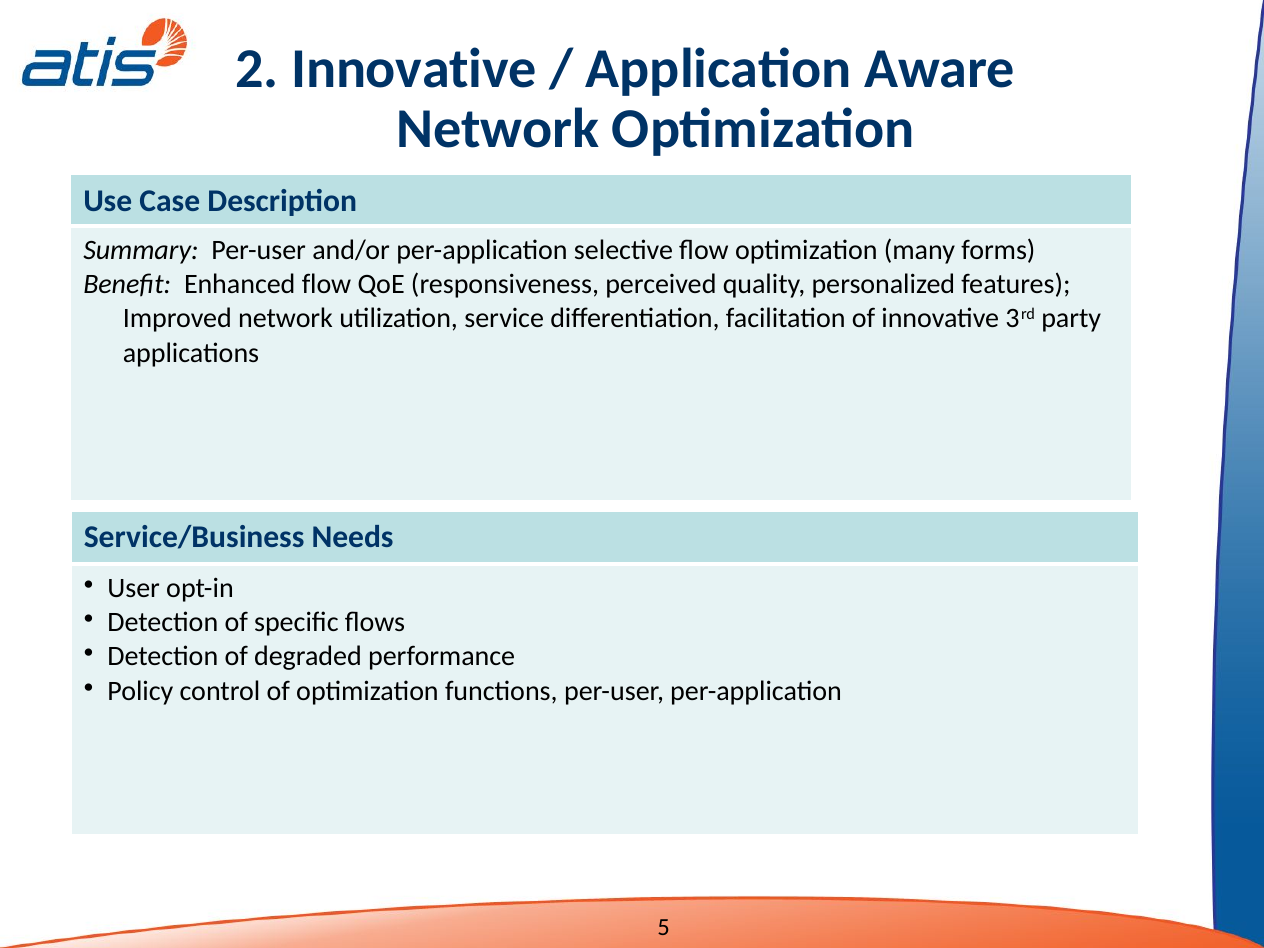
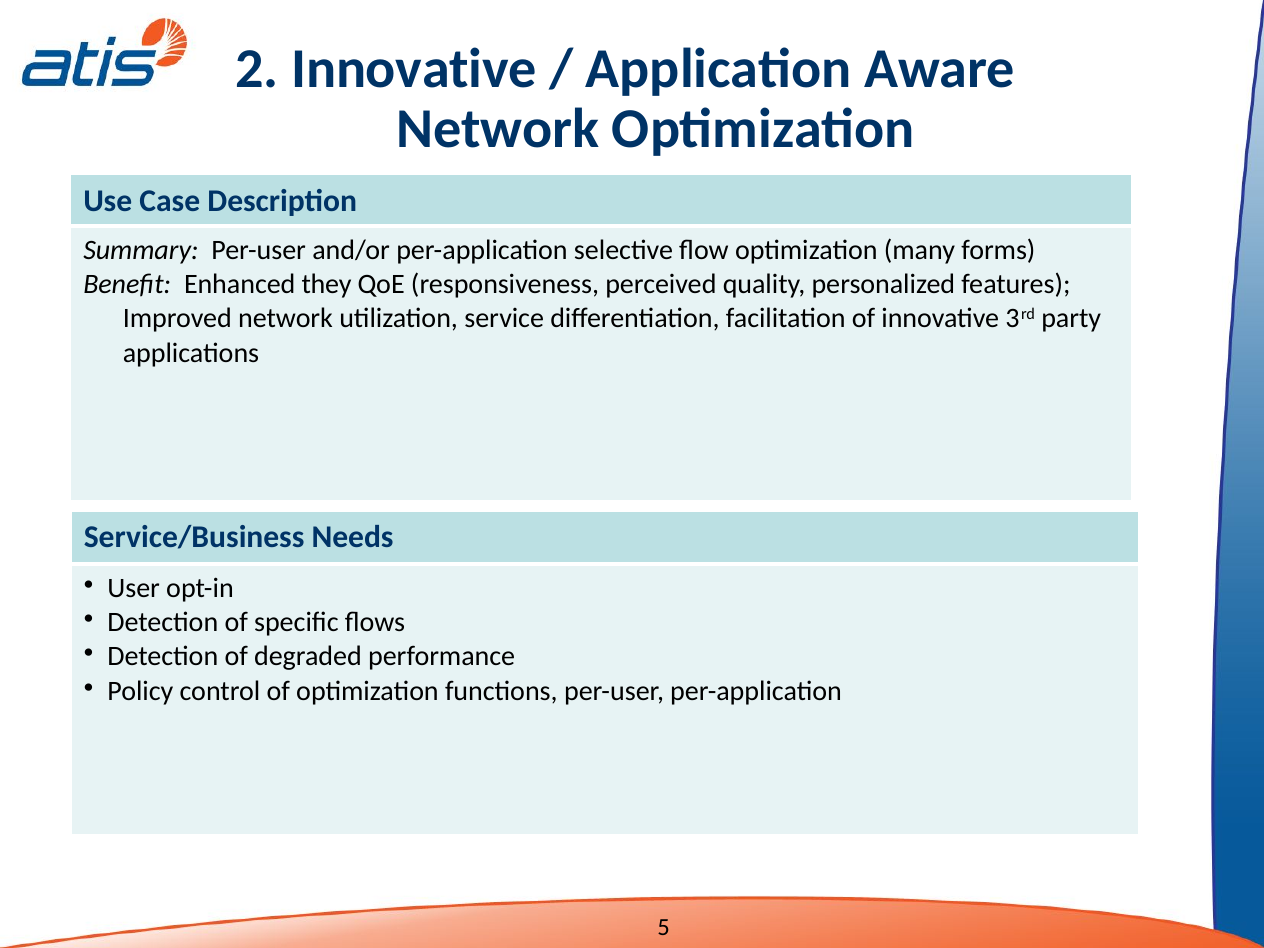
Enhanced flow: flow -> they (327, 284)
